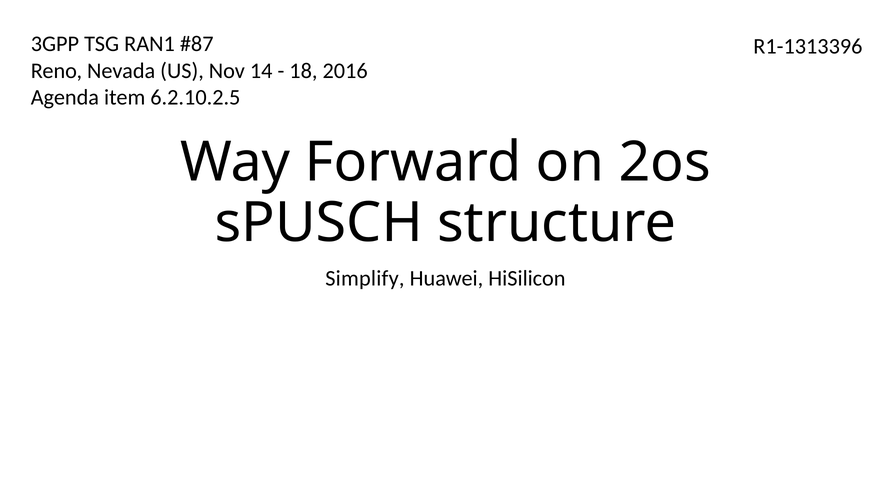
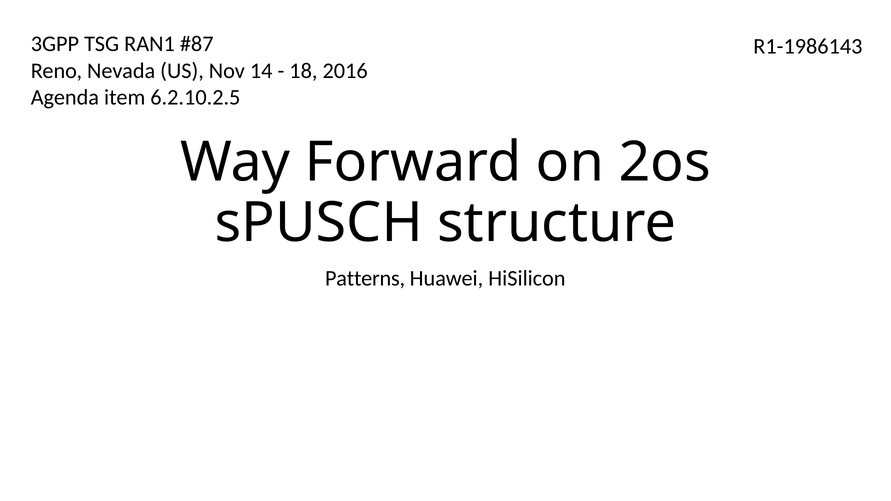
R1-1313396: R1-1313396 -> R1-1986143 (808, 46)
Simplify: Simplify -> Patterns (365, 278)
